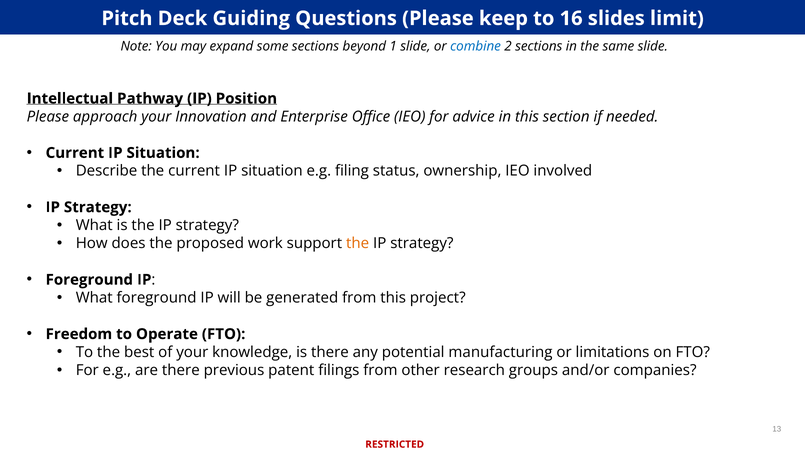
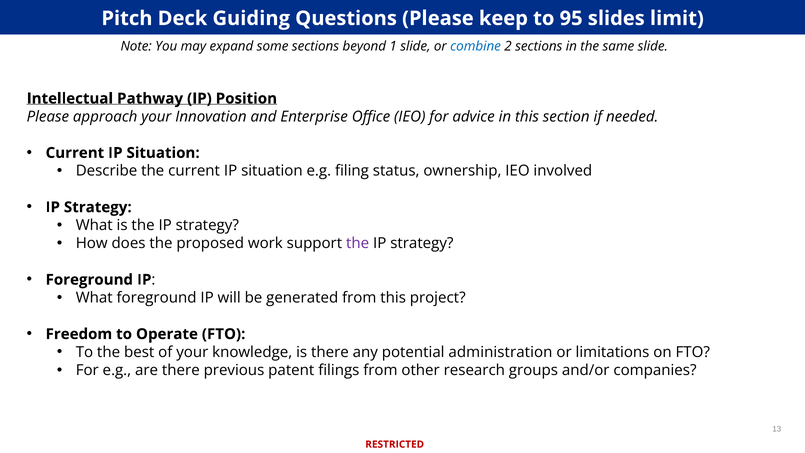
16: 16 -> 95 (571, 18)
the colour: orange -> purple (358, 243)
manufacturing: manufacturing -> administration (500, 352)
